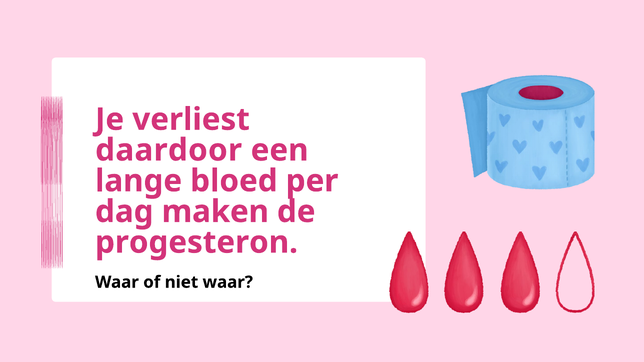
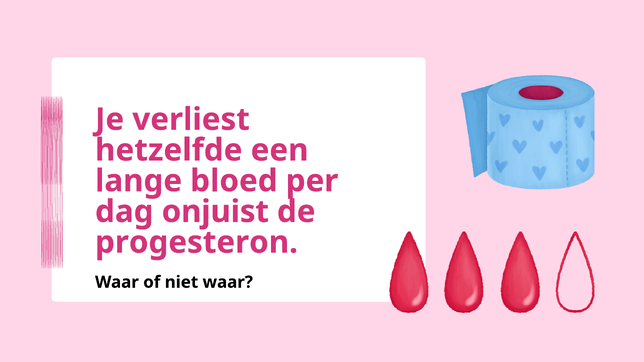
daardoor: daardoor -> hetzelfde (169, 150)
maken: maken -> onjuist (215, 212)
